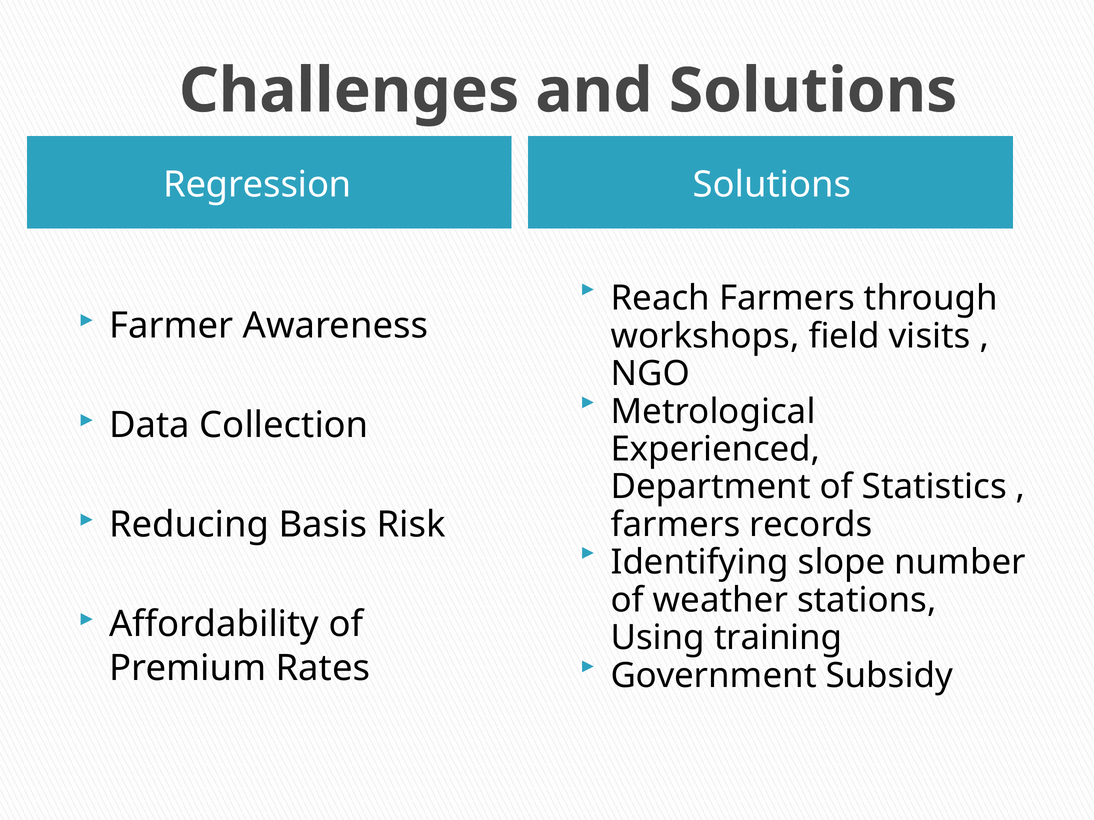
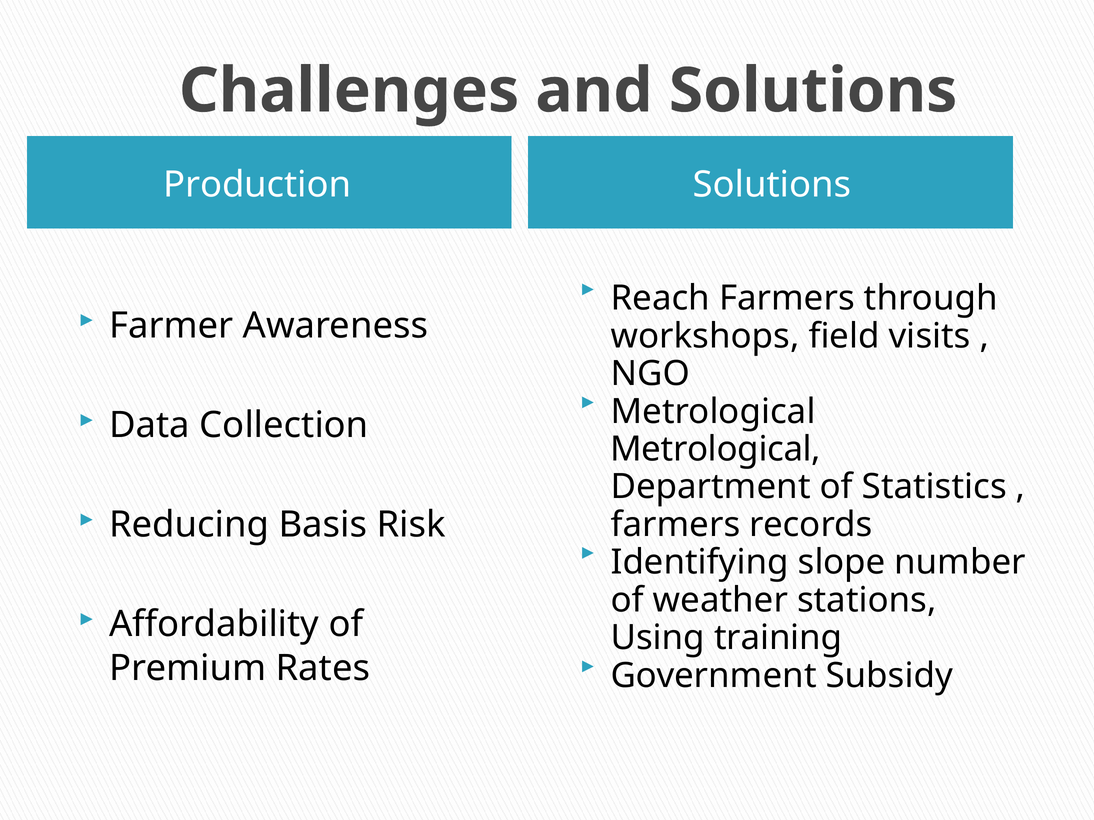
Regression: Regression -> Production (257, 185)
Experienced: Experienced -> Metrological (715, 450)
